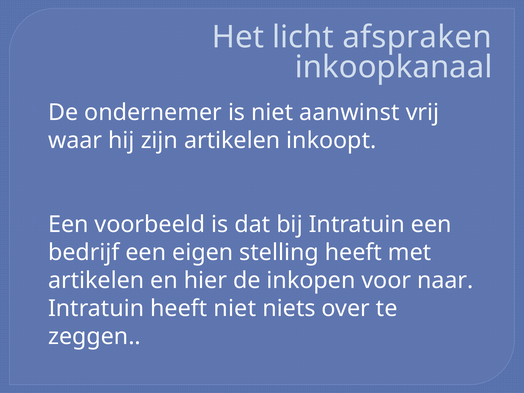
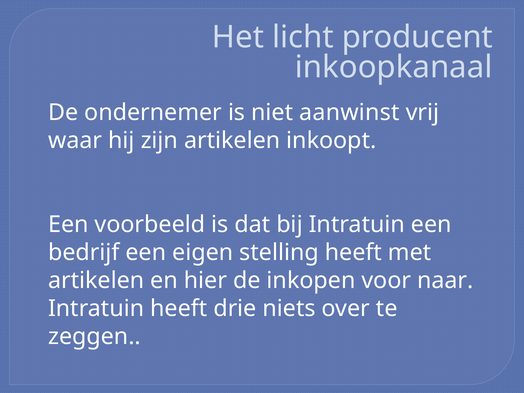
afspraken: afspraken -> producent (417, 37)
heeft niet: niet -> drie (235, 308)
